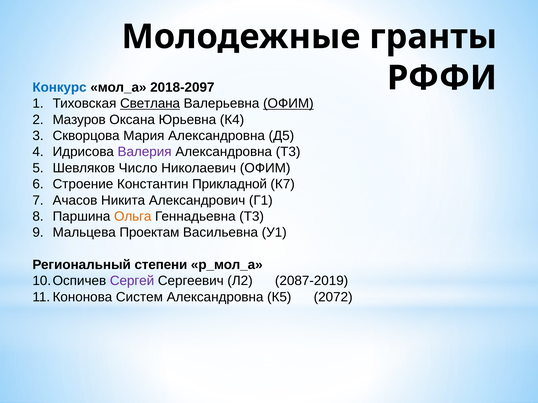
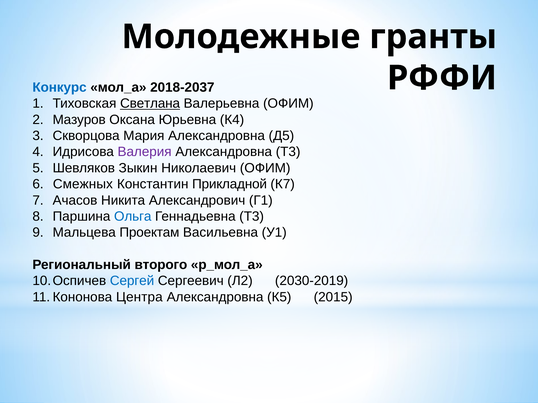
2018-2097: 2018-2097 -> 2018-2037 (182, 88)
ОФИМ underline: present -> none (288, 104)
Число: Число -> Зыкин (138, 168)
Строение: Строение -> Смежных (83, 184)
Ольга colour: orange -> blue (133, 217)
степени: степени -> второго (161, 265)
Сергей colour: purple -> blue (132, 281)
2087-2019: 2087-2019 -> 2030-2019 (312, 281)
Систем: Систем -> Центра (139, 297)
2072: 2072 -> 2015 (333, 297)
